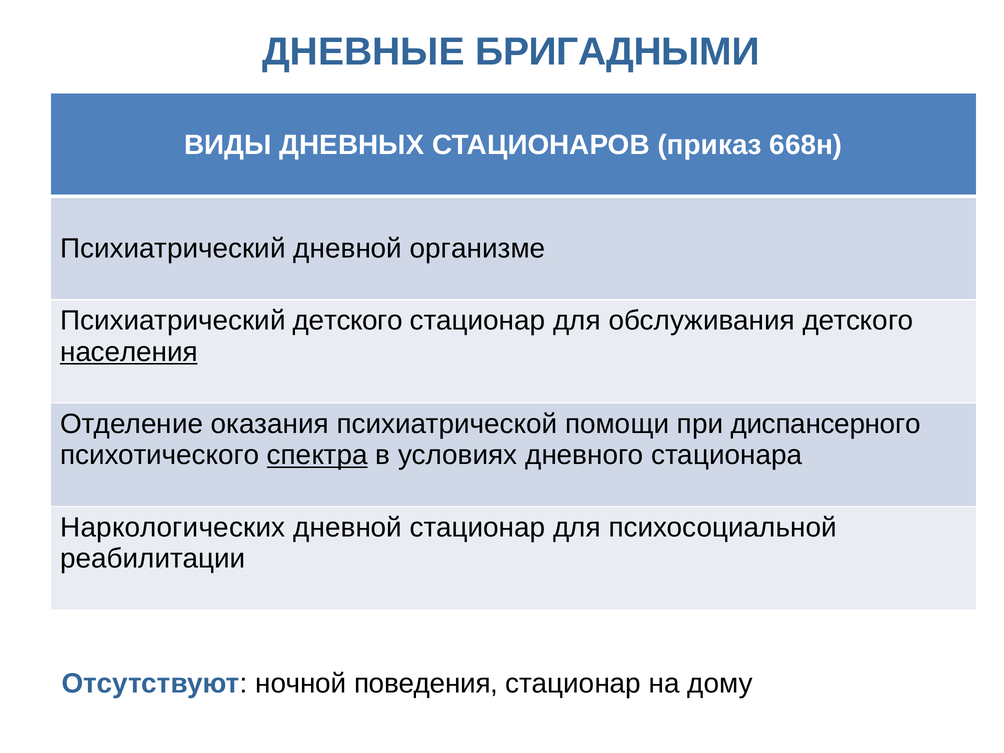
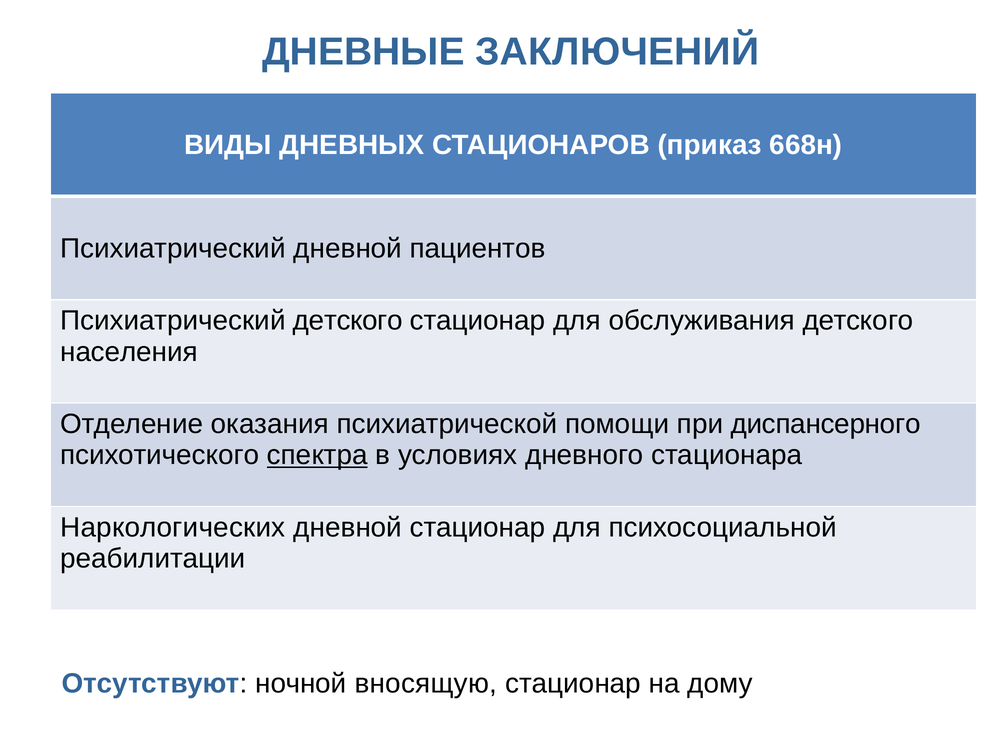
БРИГАДНЫМИ: БРИГАДНЫМИ -> ЗАКЛЮЧЕНИЙ (617, 52)
организме: организме -> пациентов (478, 248)
населения underline: present -> none (129, 352)
поведения: поведения -> вносящую (426, 684)
